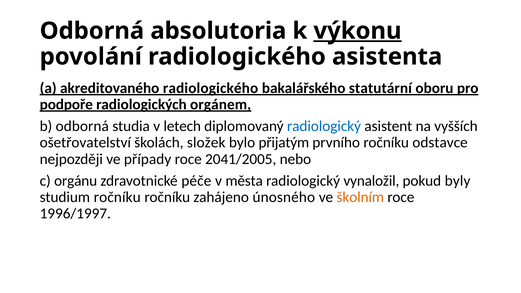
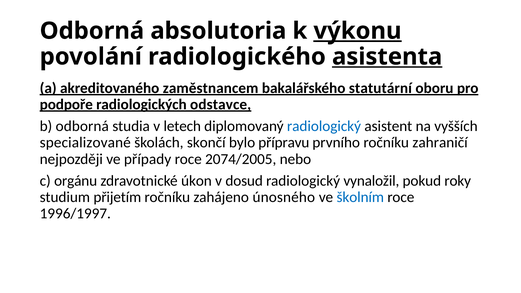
asistenta underline: none -> present (387, 57)
akreditovaného radiologického: radiologického -> zaměstnancem (211, 88)
orgánem: orgánem -> odstavce (221, 104)
ošetřovatelství: ošetřovatelství -> specializované (85, 143)
složek: složek -> skončí (206, 143)
přijatým: přijatým -> přípravu (284, 143)
odstavce: odstavce -> zahraničí (440, 143)
2041/2005: 2041/2005 -> 2074/2005 (241, 159)
péče: péče -> úkon (196, 181)
města: města -> dosud (244, 181)
byly: byly -> roky (458, 181)
studium ročníku: ročníku -> přijetím (117, 197)
školním colour: orange -> blue (360, 197)
